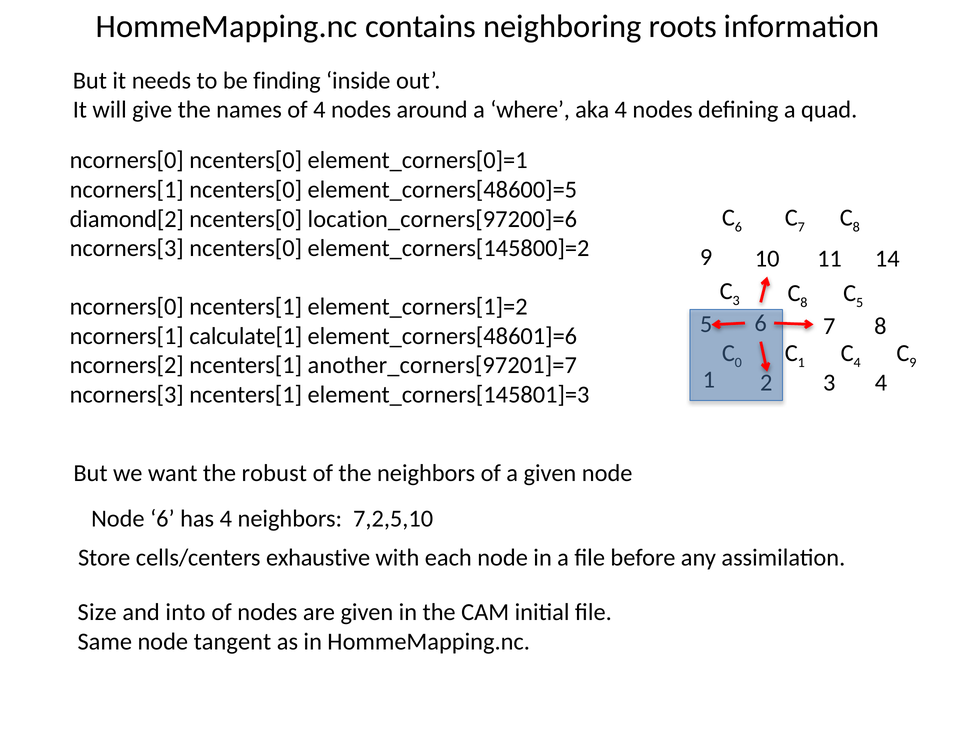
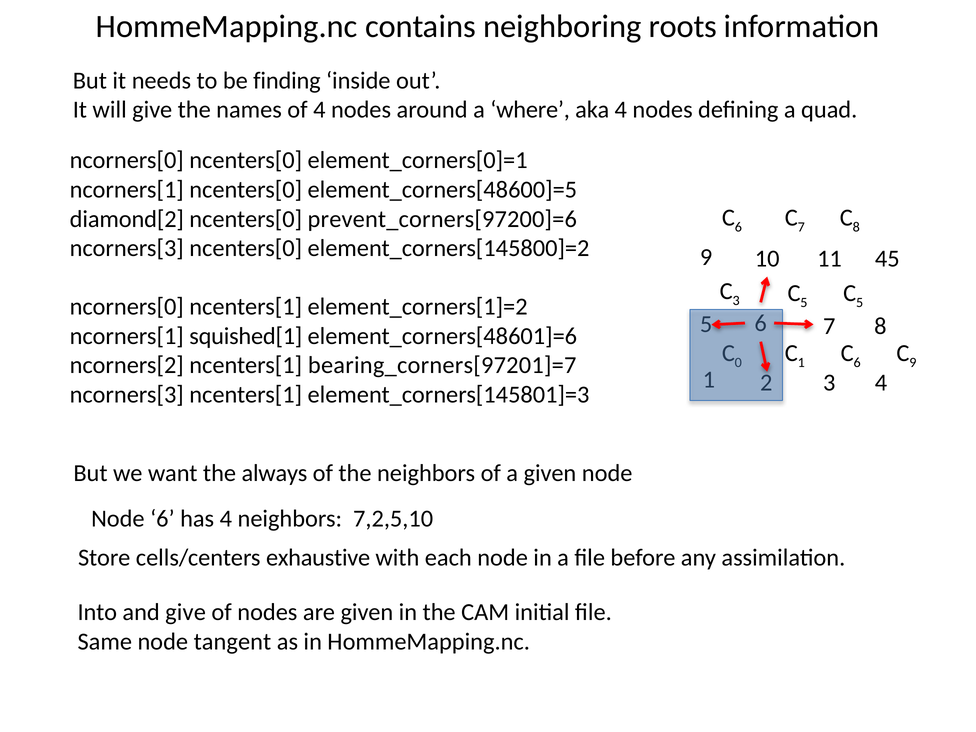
location_corners[97200]=6: location_corners[97200]=6 -> prevent_corners[97200]=6 (442, 219)
14: 14 -> 45 (887, 259)
8: 8 -> 5 (804, 303)
calculate[1: calculate[1 -> squished[1 (246, 336)
4: 4 -> 6 (857, 363)
another_corners[97201]=7: another_corners[97201]=7 -> bearing_corners[97201]=7 (442, 365)
robust: robust -> always (274, 473)
Size: Size -> Into (97, 612)
and into: into -> give (186, 612)
